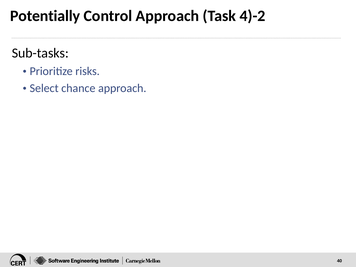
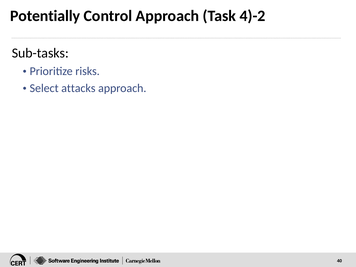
chance: chance -> attacks (78, 88)
